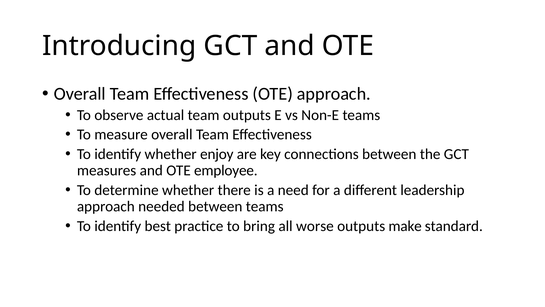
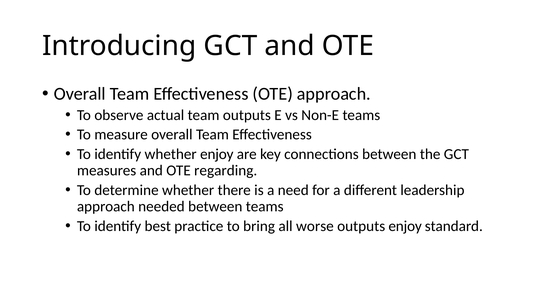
employee: employee -> regarding (226, 170)
outputs make: make -> enjoy (405, 226)
